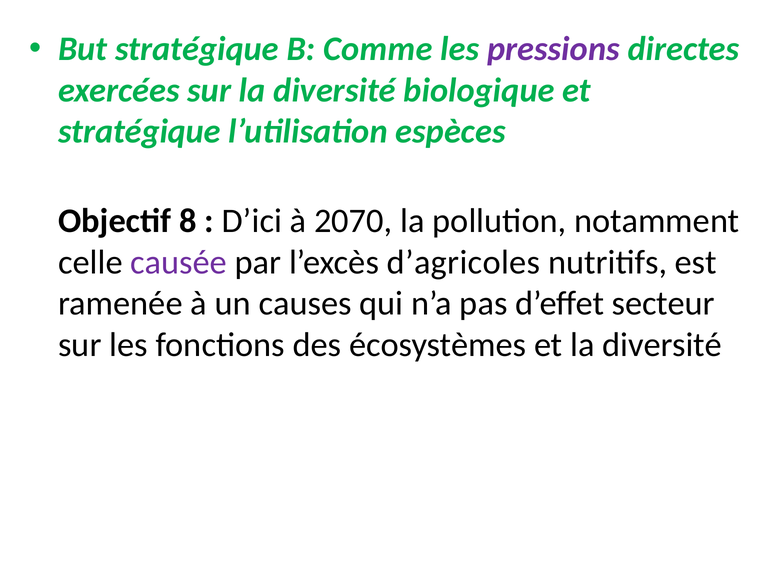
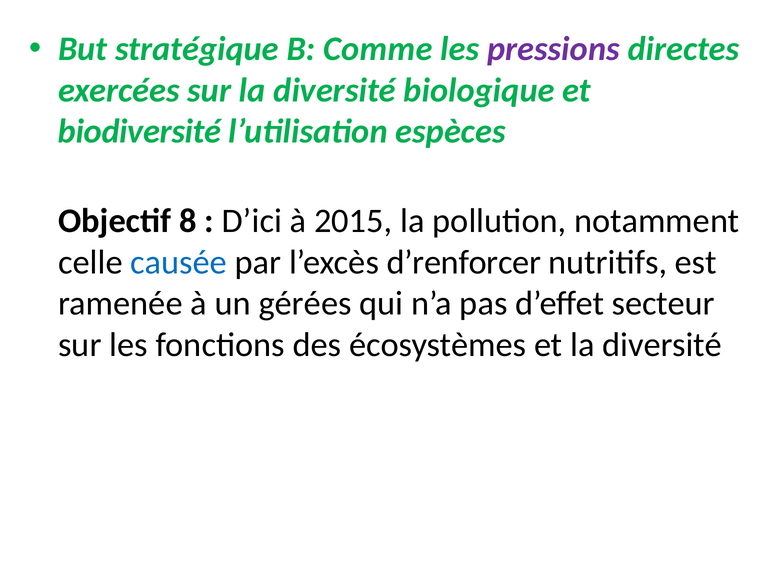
stratégique: stratégique -> biodiversité (140, 132)
2070: 2070 -> 2015 (353, 221)
causée colour: purple -> blue (179, 263)
d’agricoles: d’agricoles -> d’renforcer (464, 263)
causes: causes -> gérées (305, 304)
